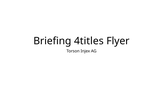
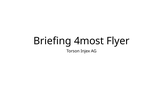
4titles: 4titles -> 4most (89, 41)
